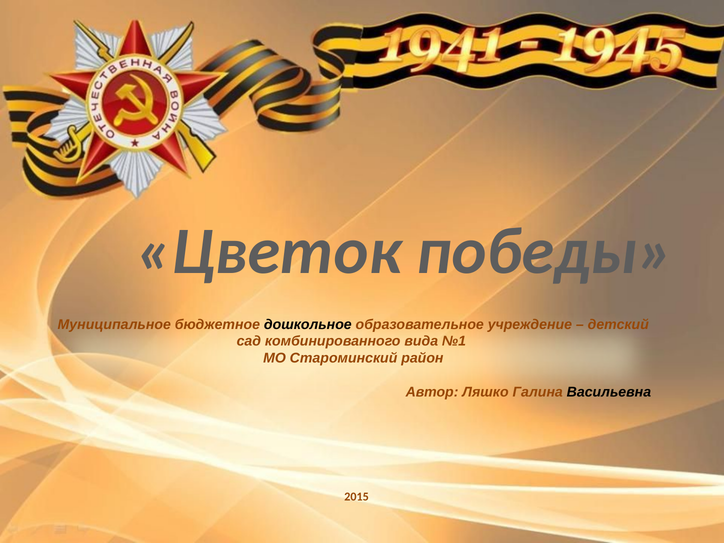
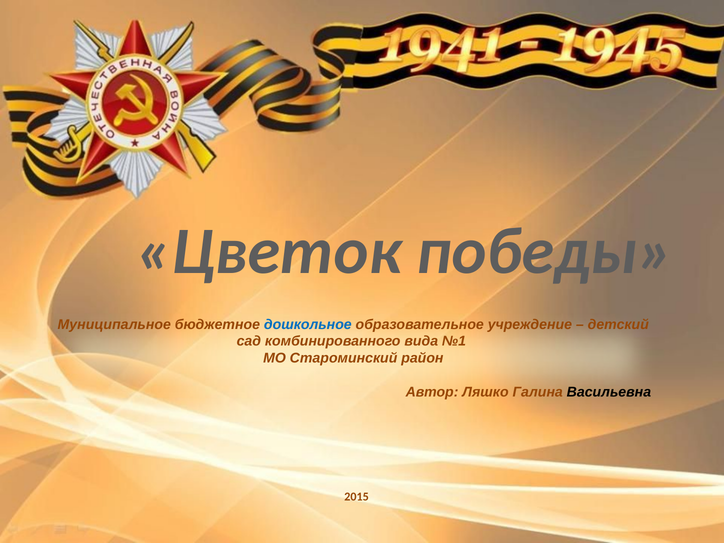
дошкольное colour: black -> blue (308, 324)
